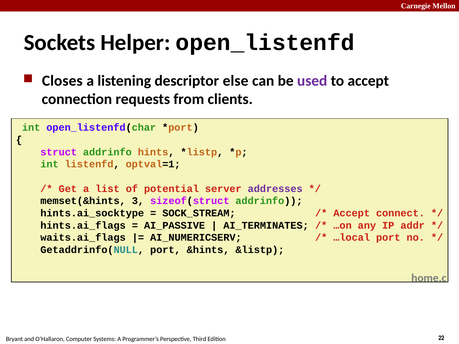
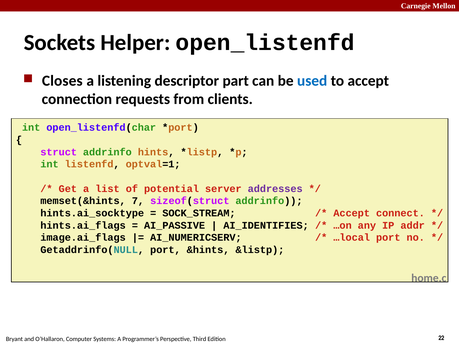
else: else -> part (236, 81)
used colour: purple -> blue (312, 81)
3: 3 -> 7 (138, 201)
AI_TERMINATES: AI_TERMINATES -> AI_IDENTIFIES (266, 226)
waits.ai_flags: waits.ai_flags -> image.ai_flags (83, 238)
